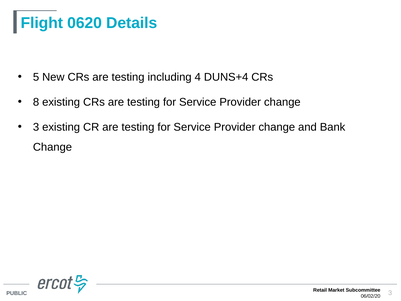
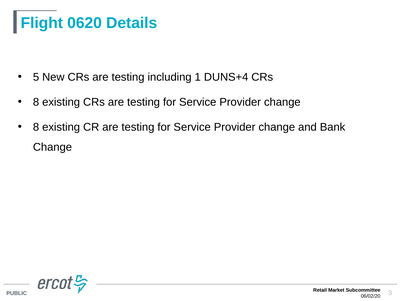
4: 4 -> 1 (198, 77)
3: 3 -> 8 (36, 127)
